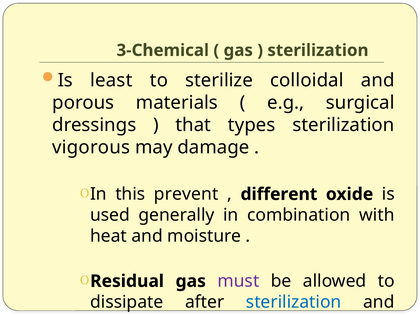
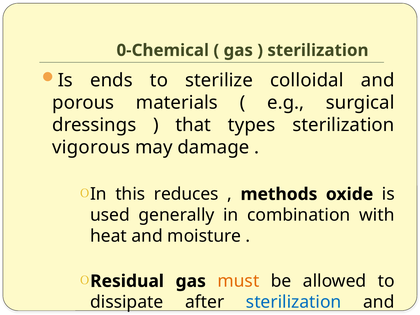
3-Chemical: 3-Chemical -> 0-Chemical (163, 50)
least: least -> ends (111, 80)
prevent: prevent -> reduces (186, 194)
different: different -> methods (279, 194)
must colour: purple -> orange (238, 281)
